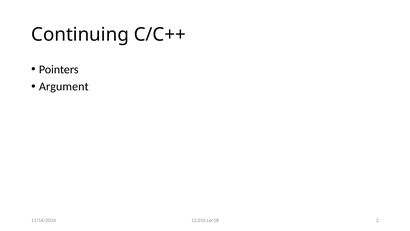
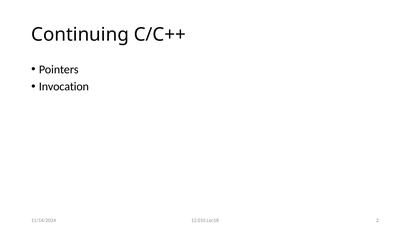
Argument: Argument -> Invocation (64, 87)
